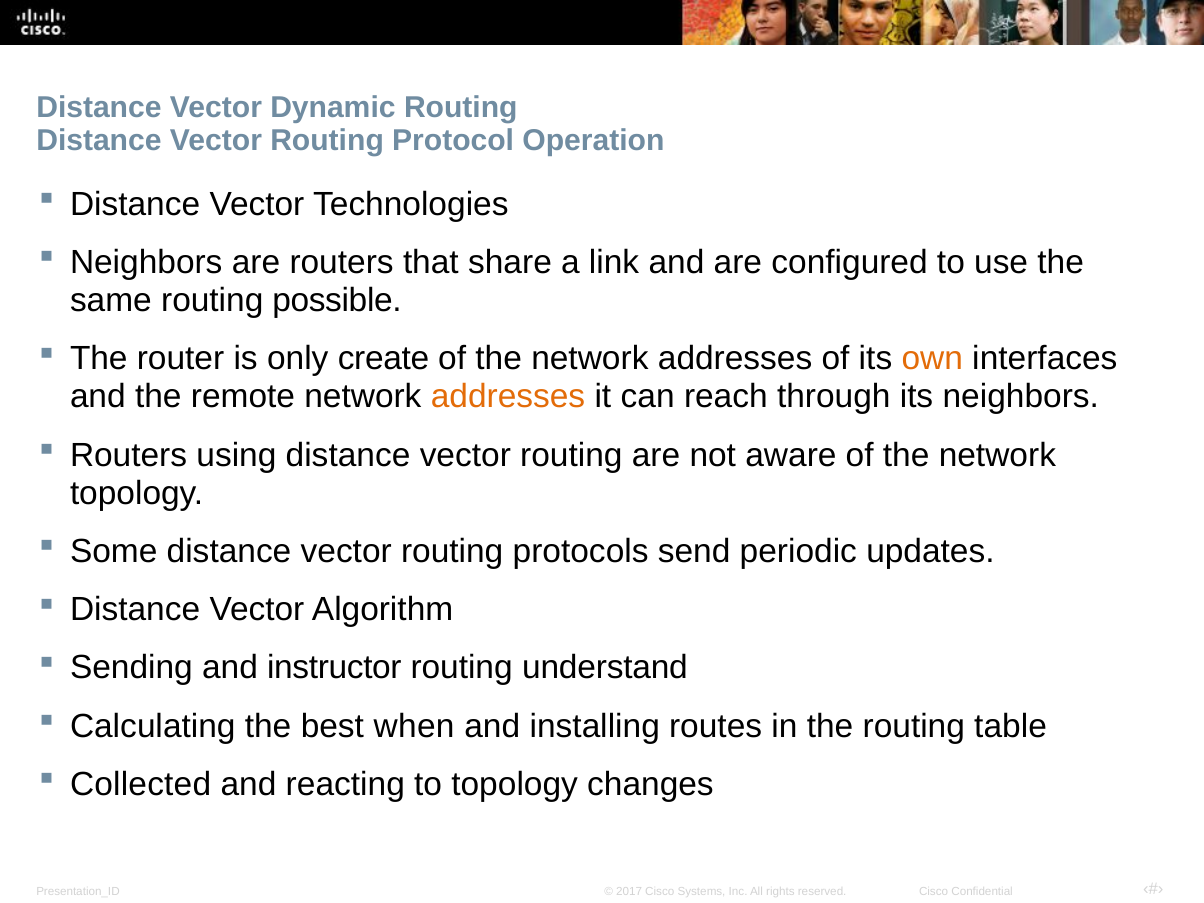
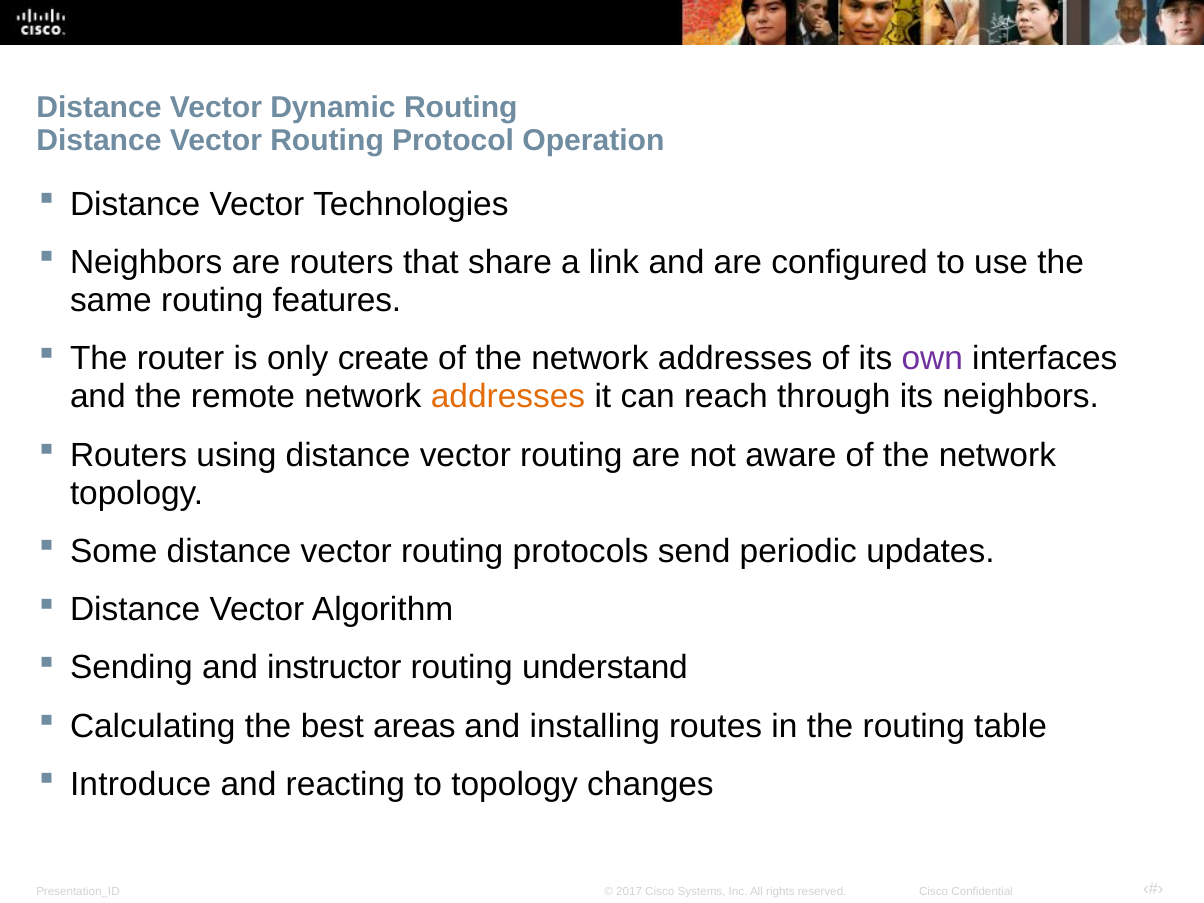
possible: possible -> features (337, 300)
own colour: orange -> purple (932, 359)
when: when -> areas (414, 726)
Collected: Collected -> Introduce (141, 784)
